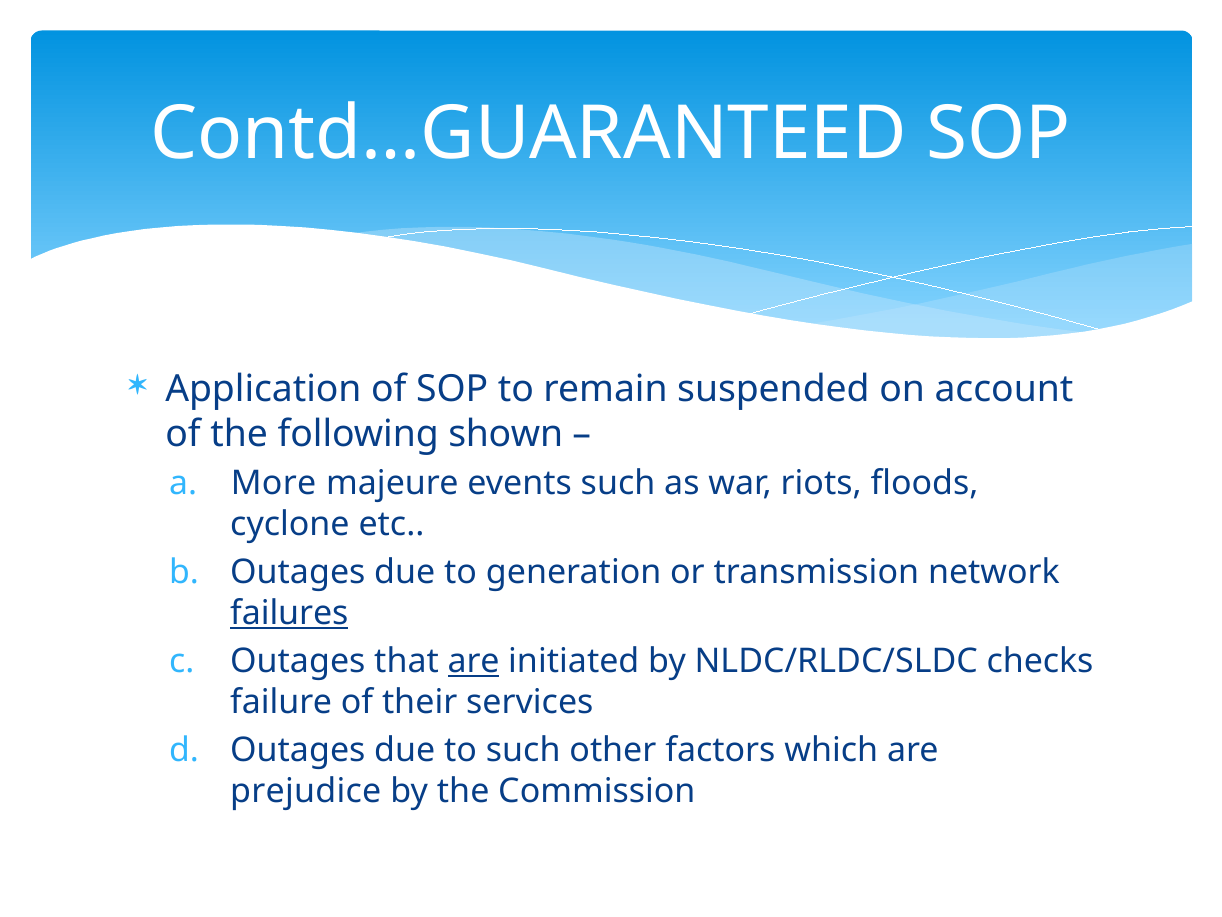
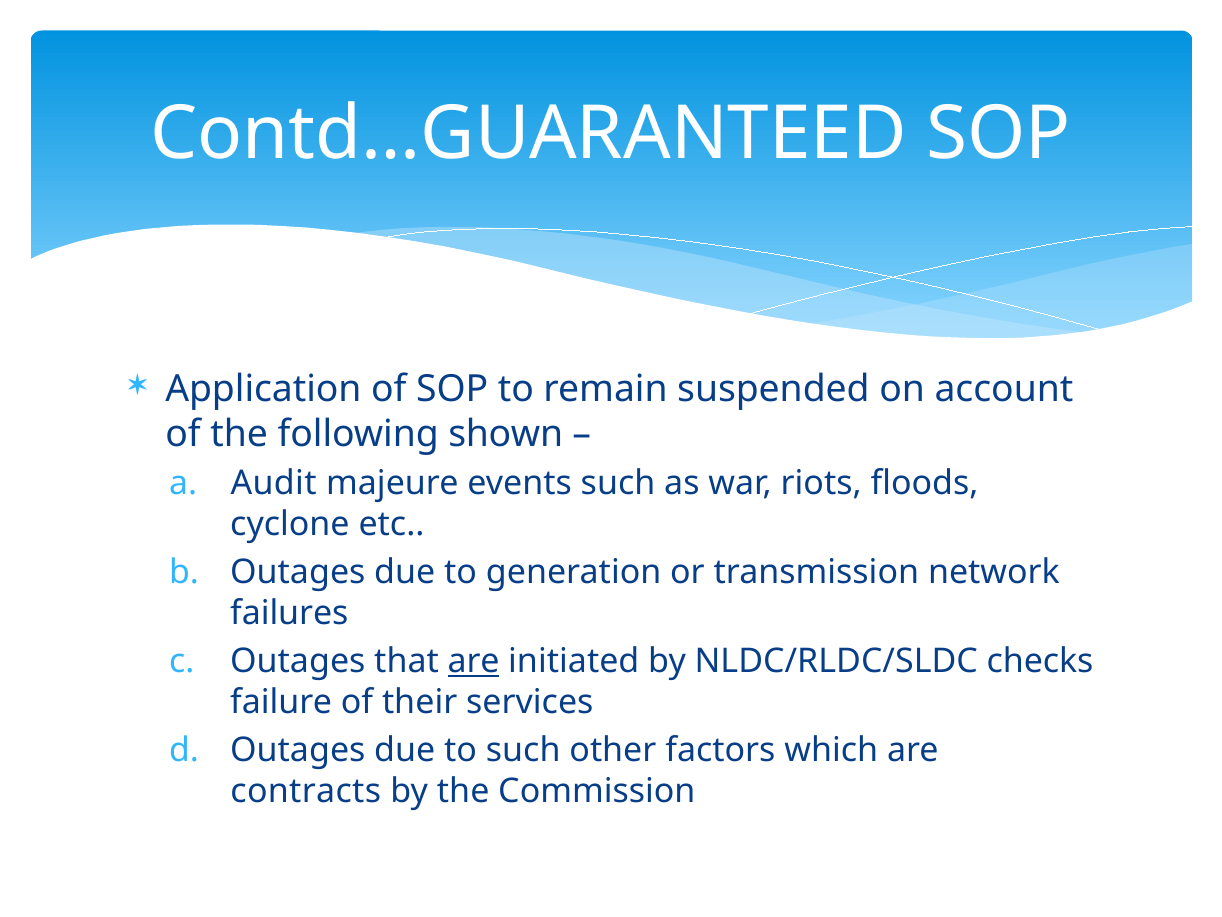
More: More -> Audit (274, 483)
failures underline: present -> none (289, 613)
prejudice: prejudice -> contracts (306, 791)
